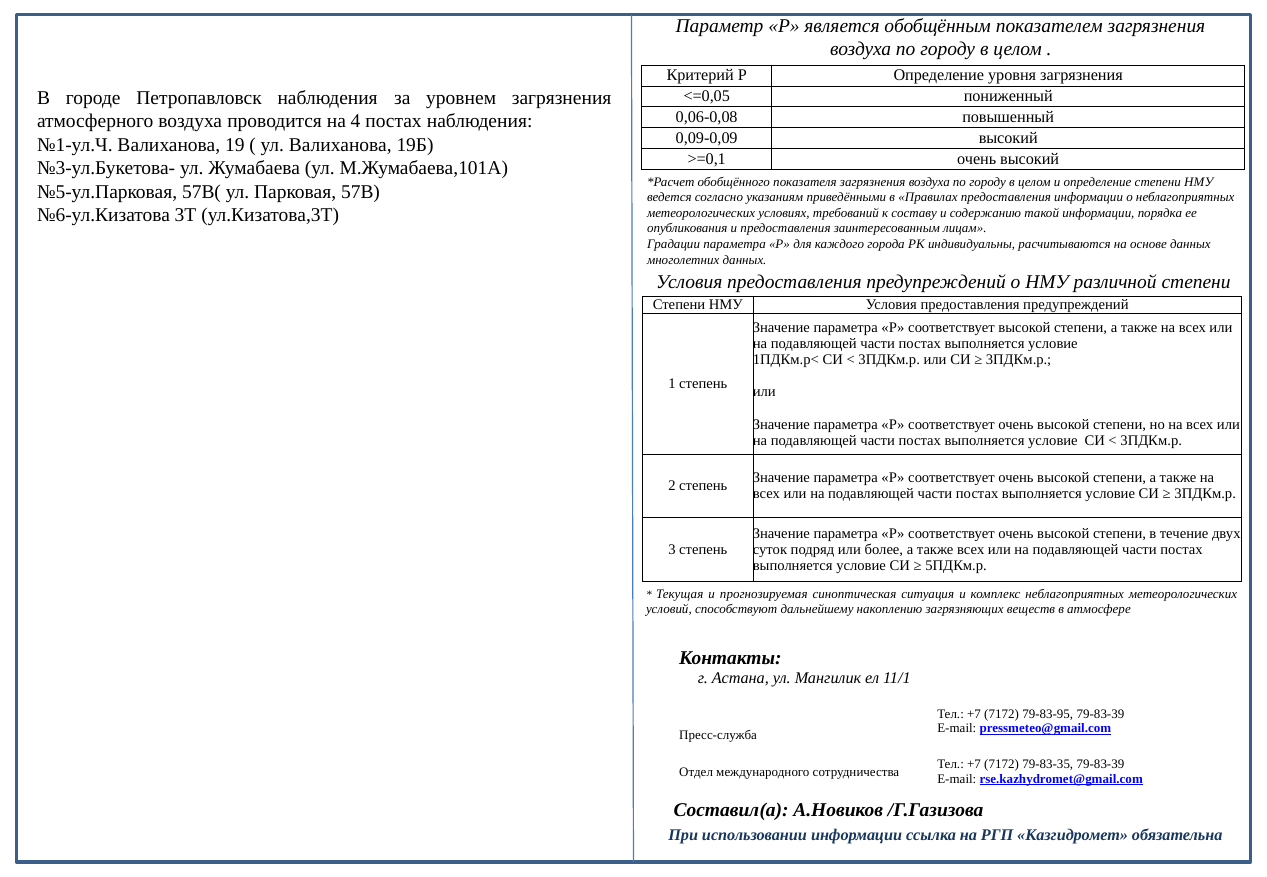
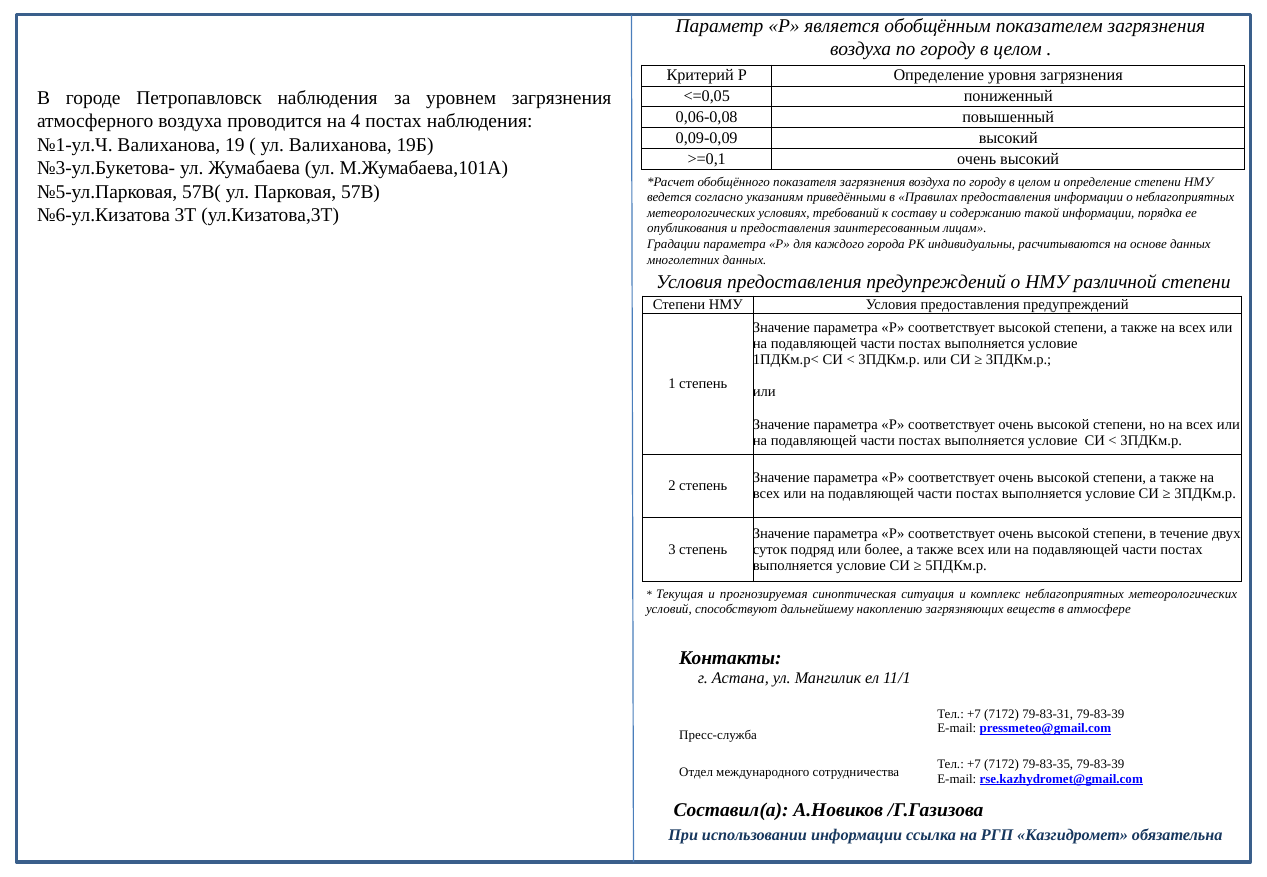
79-83-95: 79-83-95 -> 79-83-31 (1048, 714)
